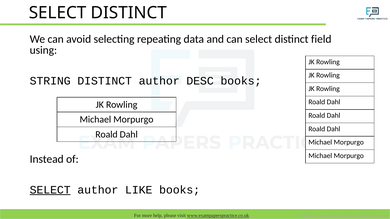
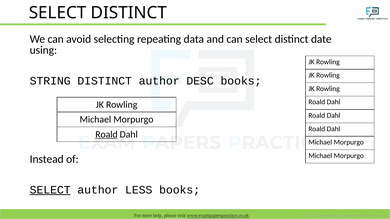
field: field -> date (321, 39)
Roald underline: none -> present (106, 135)
LIKE: LIKE -> LESS (139, 190)
